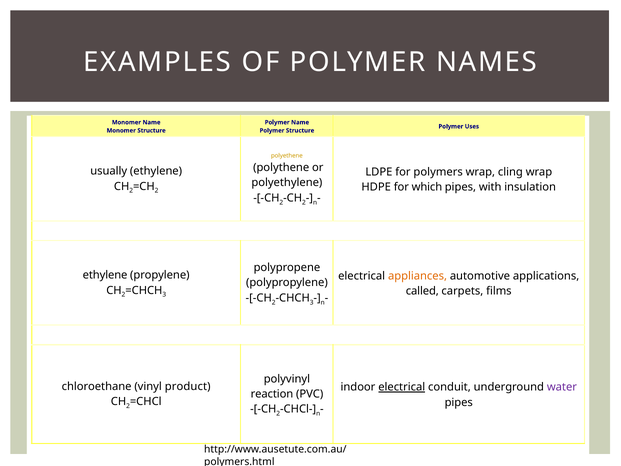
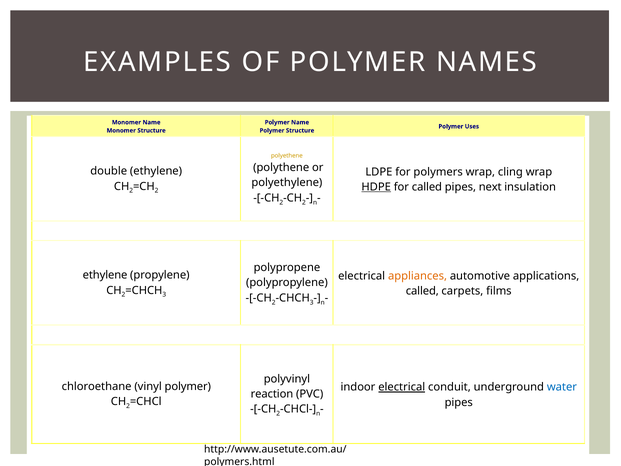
usually: usually -> double (109, 171)
HDPE underline: none -> present (376, 187)
for which: which -> called (427, 187)
with: with -> next (490, 187)
vinyl product: product -> polymer (188, 386)
water colour: purple -> blue (562, 387)
